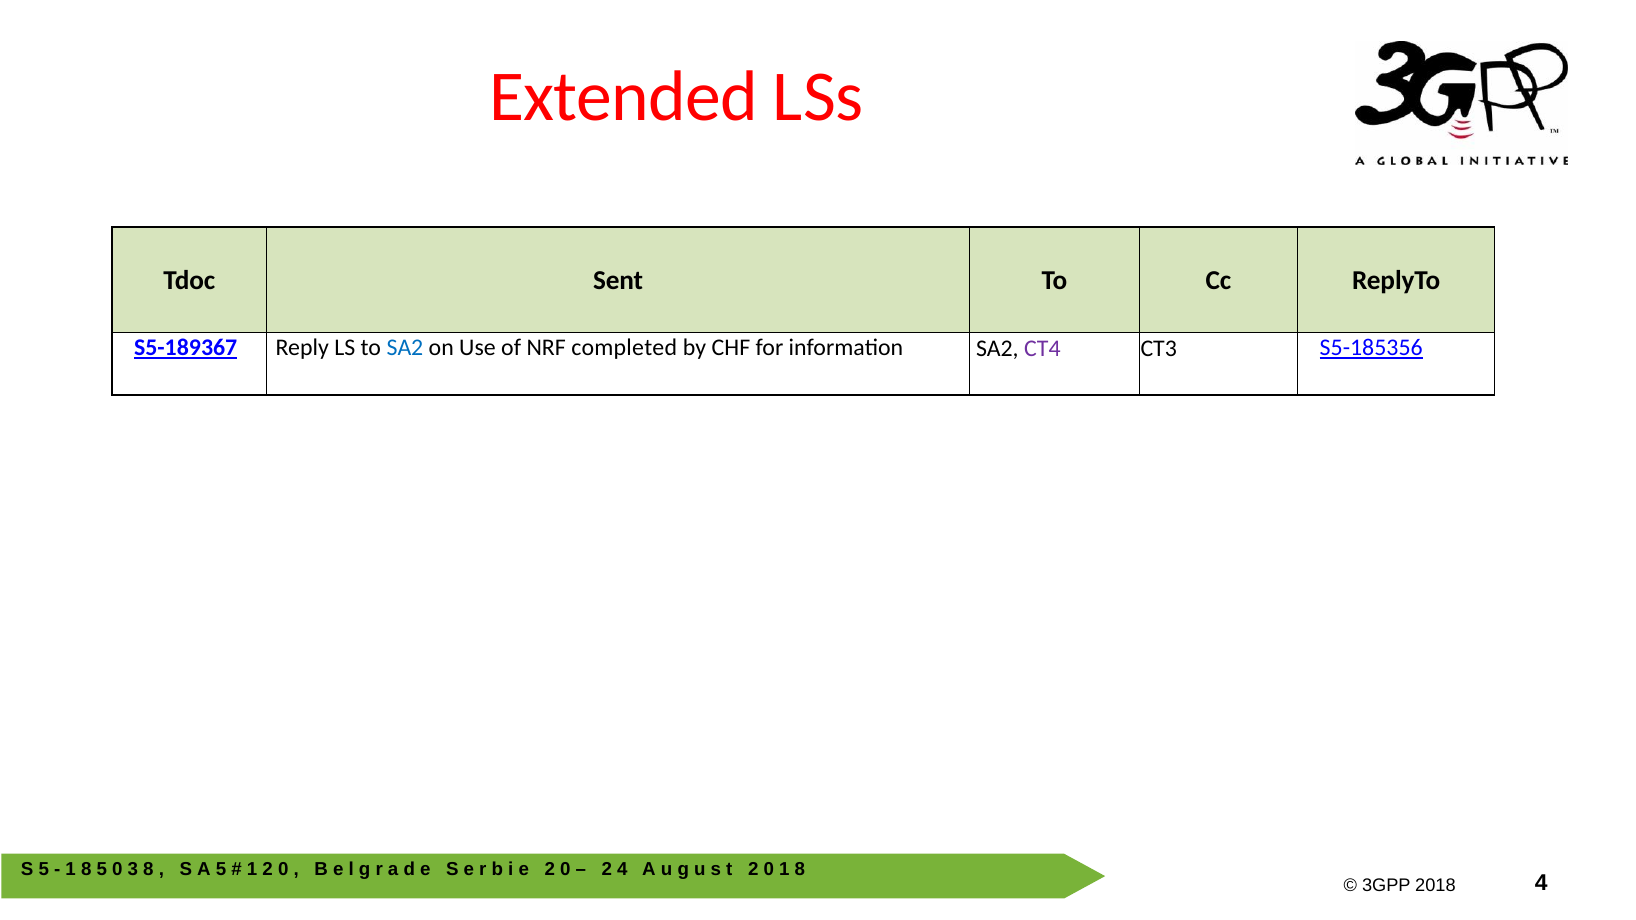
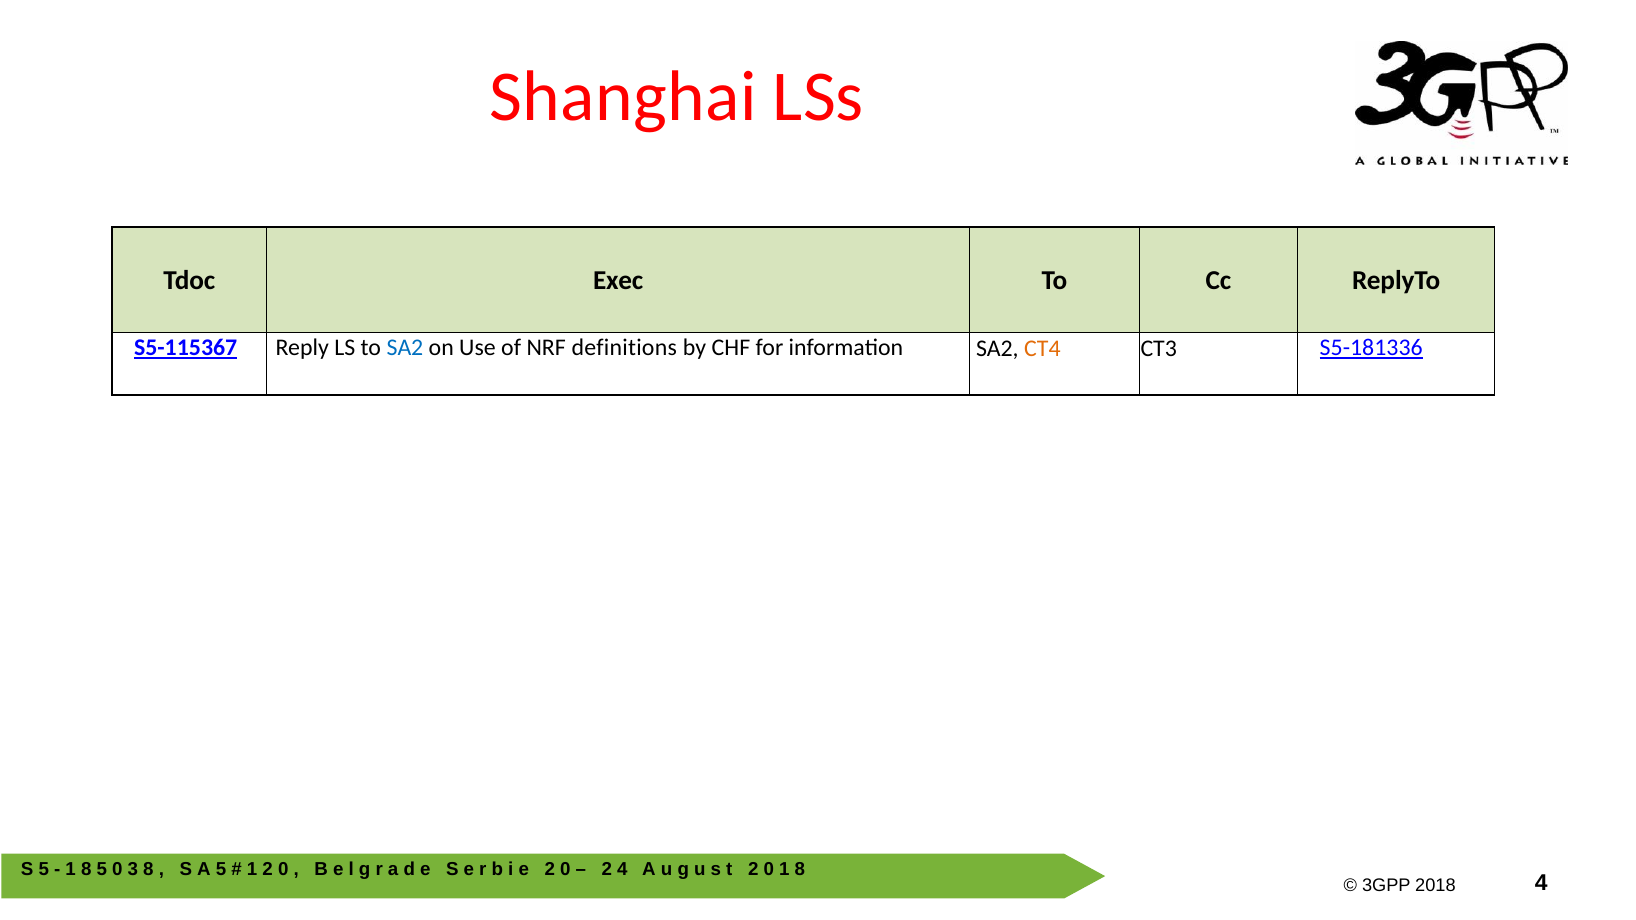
Extended: Extended -> Shanghai (623, 97)
Sent: Sent -> Exec (618, 280)
S5-189367: S5-189367 -> S5-115367 (186, 348)
completed: completed -> definitions (624, 348)
CT4 colour: purple -> orange (1042, 349)
S5-185356: S5-185356 -> S5-181336 (1371, 348)
